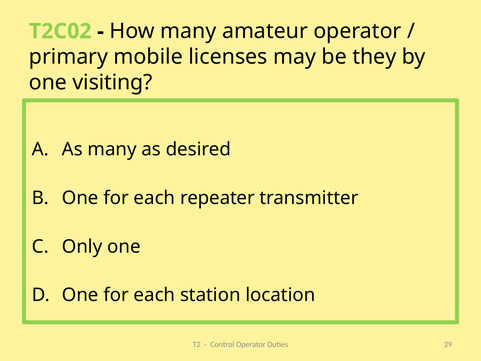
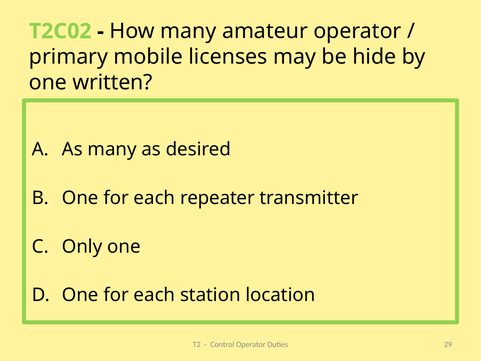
they: they -> hide (374, 57)
visiting: visiting -> written (113, 82)
